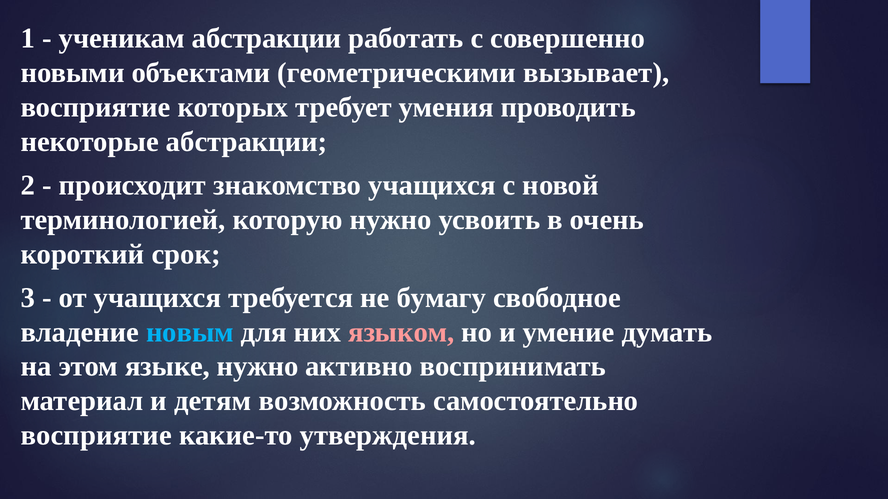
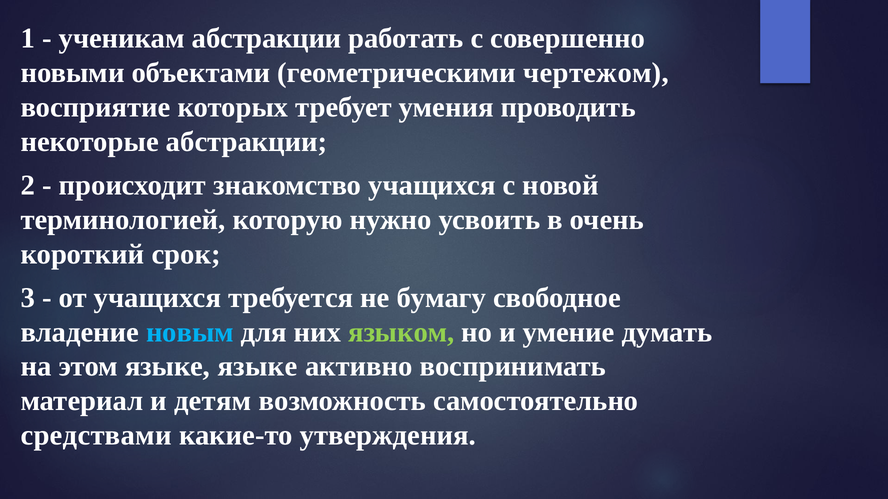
вызывает: вызывает -> чертежом (596, 73)
языком colour: pink -> light green (401, 332)
языке нужно: нужно -> языке (257, 367)
восприятие: восприятие -> средствами (96, 436)
